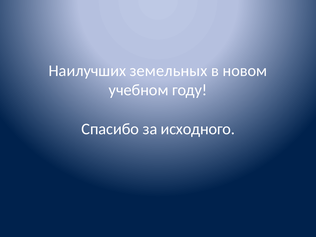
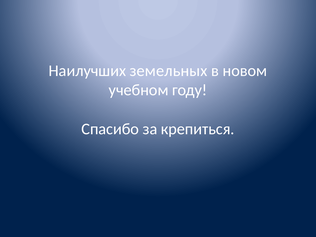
исходного: исходного -> крепиться (198, 129)
